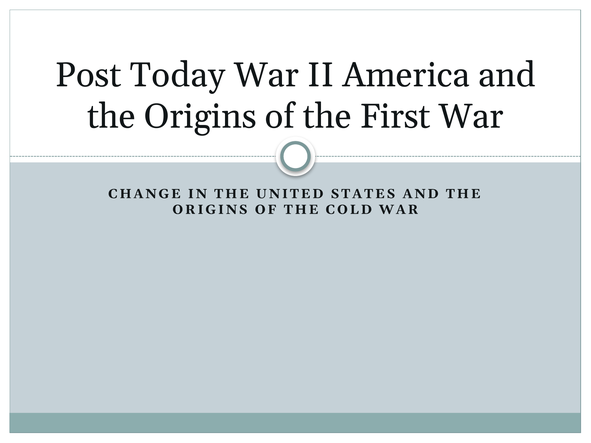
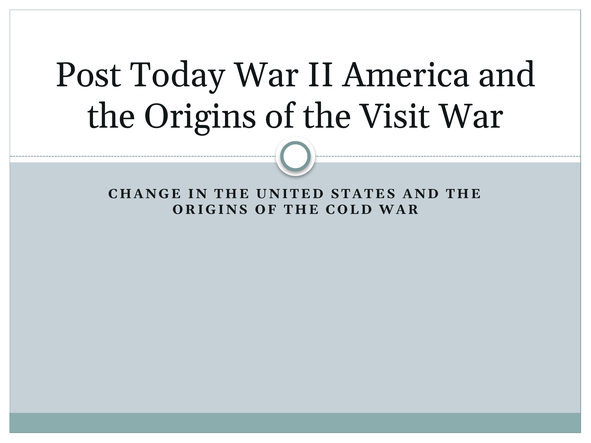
First: First -> Visit (395, 117)
